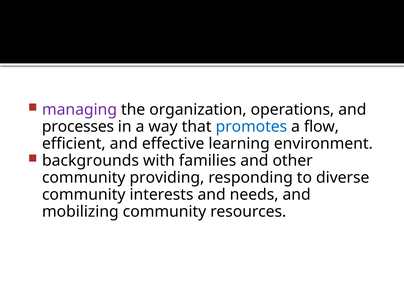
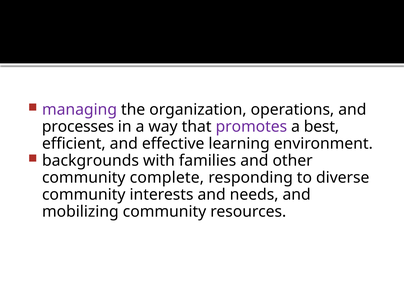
promotes colour: blue -> purple (251, 127)
flow: flow -> best (321, 127)
providing: providing -> complete (167, 178)
